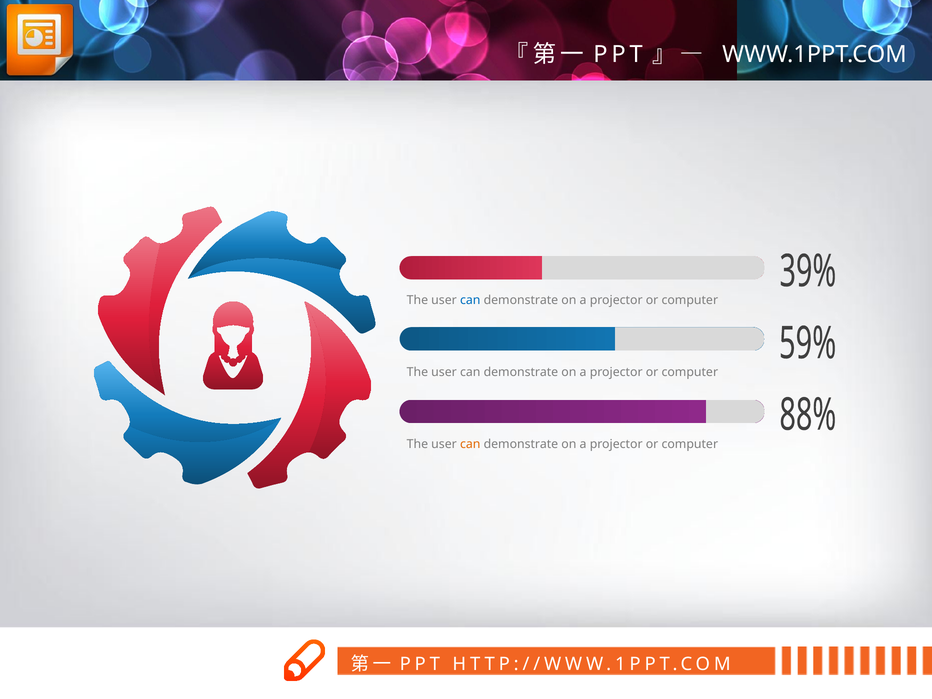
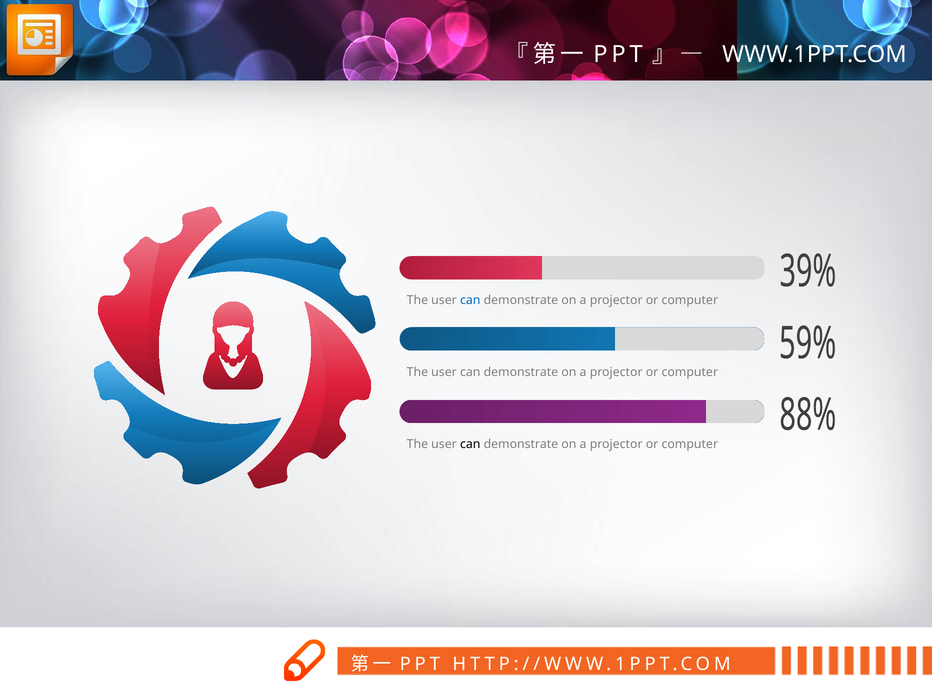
can colour: orange -> black (470, 444)
